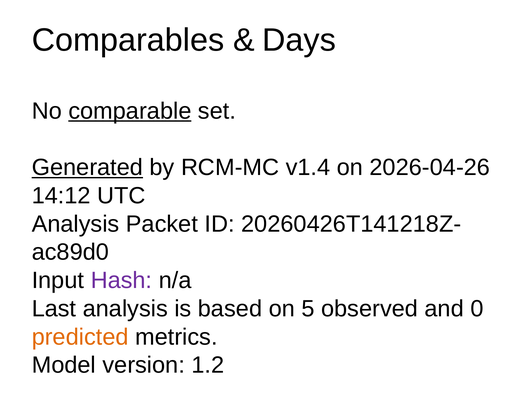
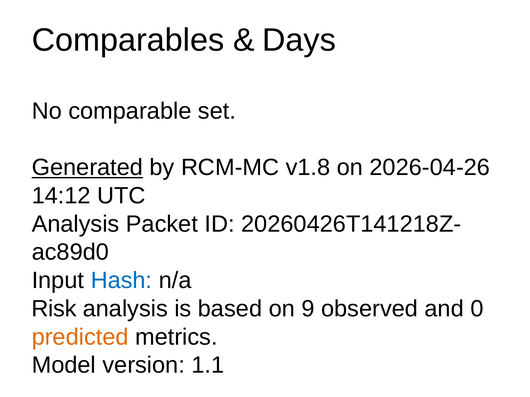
comparable underline: present -> none (130, 111)
v1.4: v1.4 -> v1.8 (308, 168)
Hash colour: purple -> blue (121, 281)
Last: Last -> Risk (54, 309)
5: 5 -> 9 (308, 309)
1.2: 1.2 -> 1.1 (208, 366)
